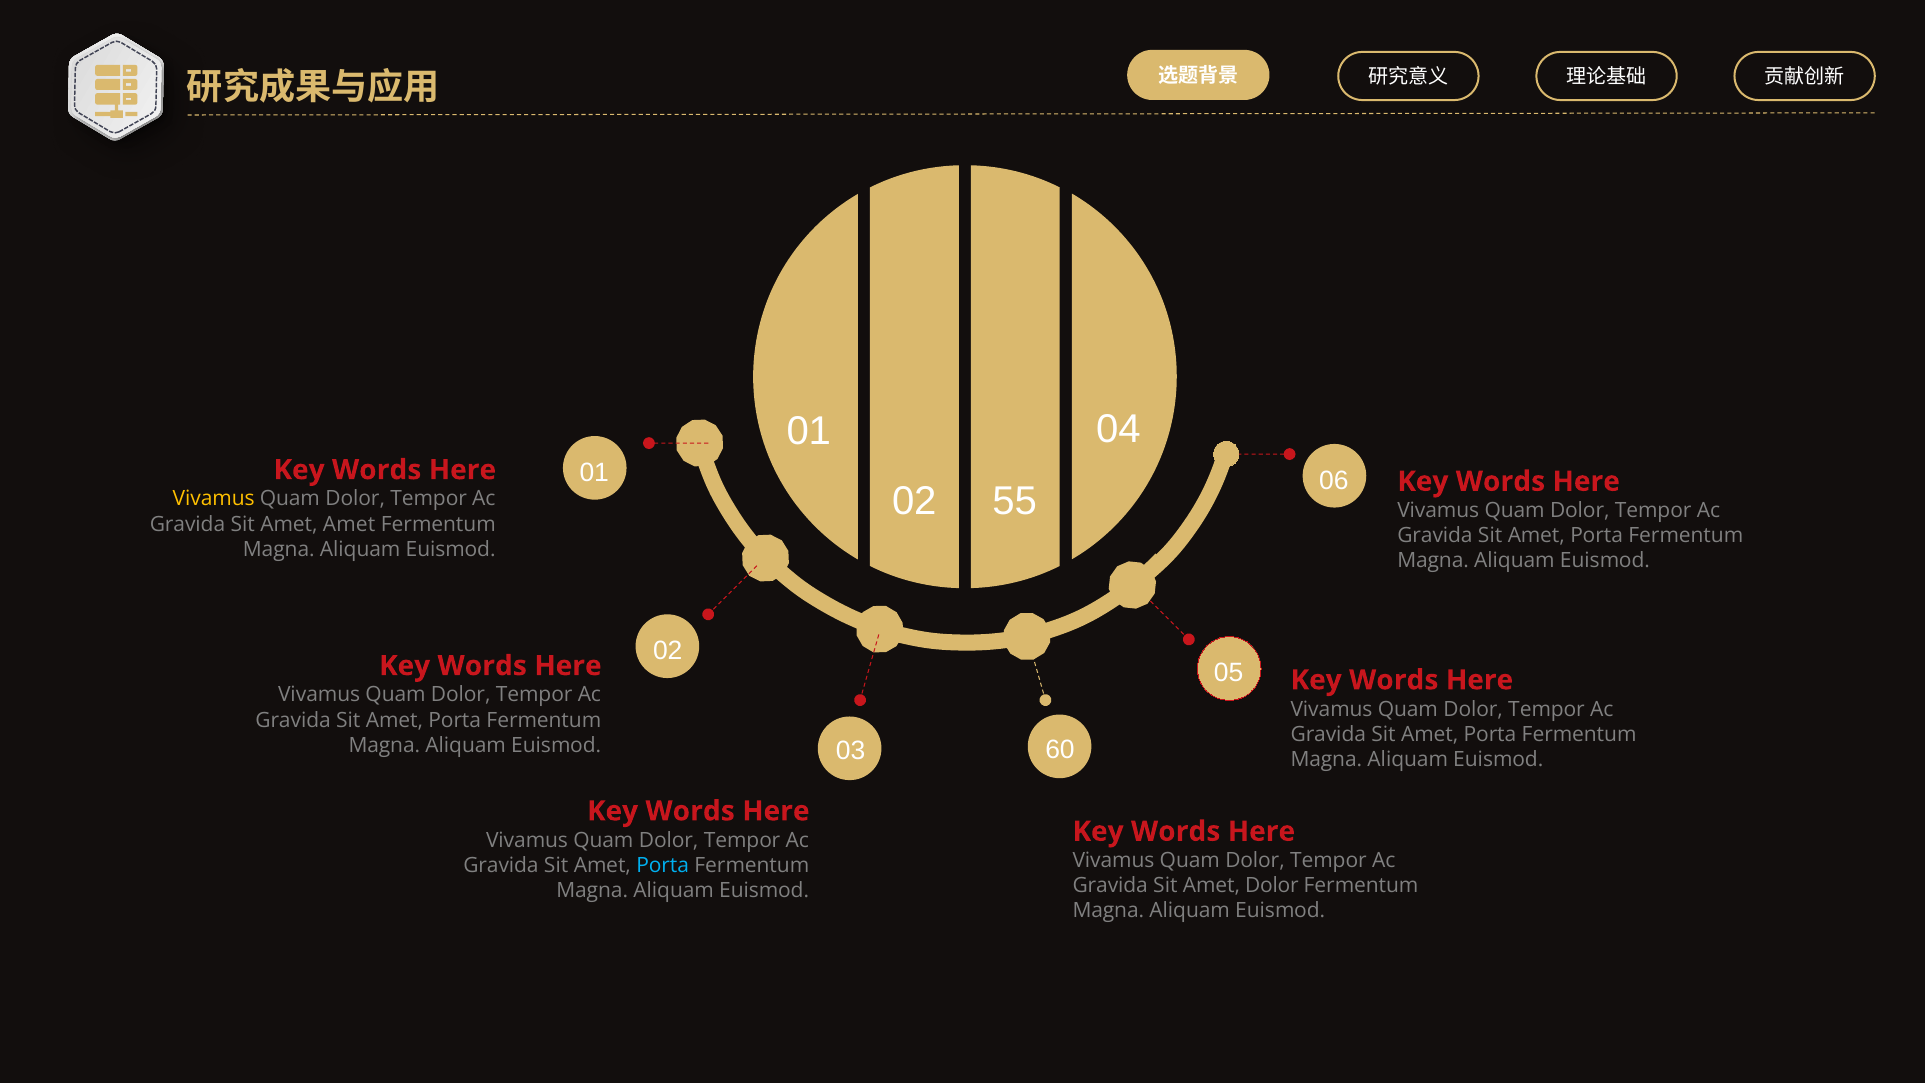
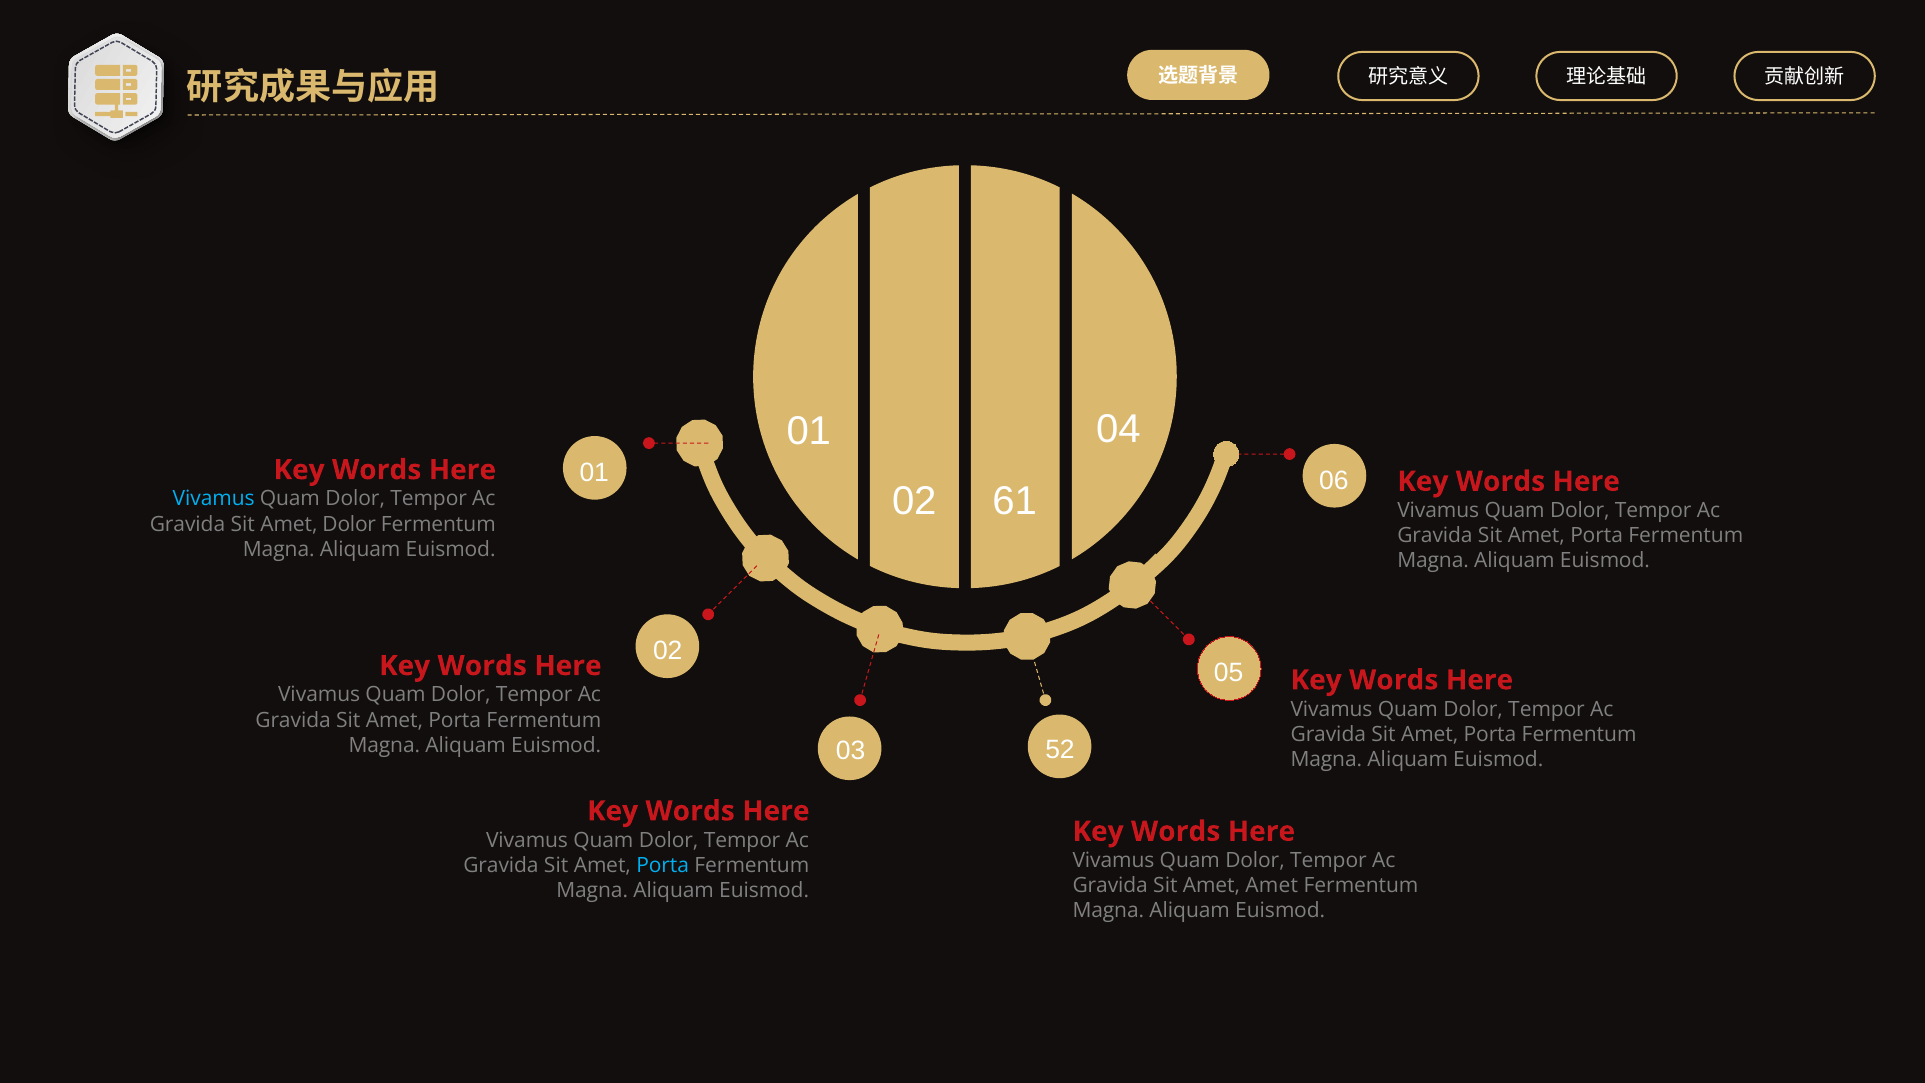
55: 55 -> 61 (1015, 501)
Vivamus colour: yellow -> light blue (214, 499)
Amet Amet: Amet -> Dolor (349, 524)
60: 60 -> 52 (1060, 750)
Amet Dolor: Dolor -> Amet (1272, 886)
